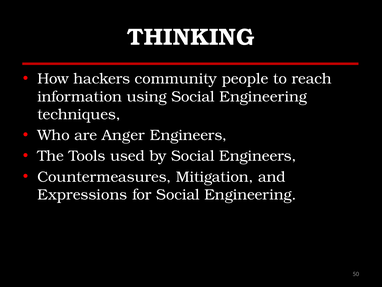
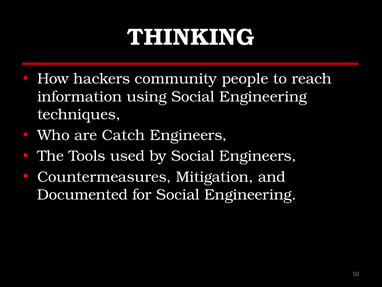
Anger: Anger -> Catch (123, 135)
Expressions: Expressions -> Documented (82, 194)
